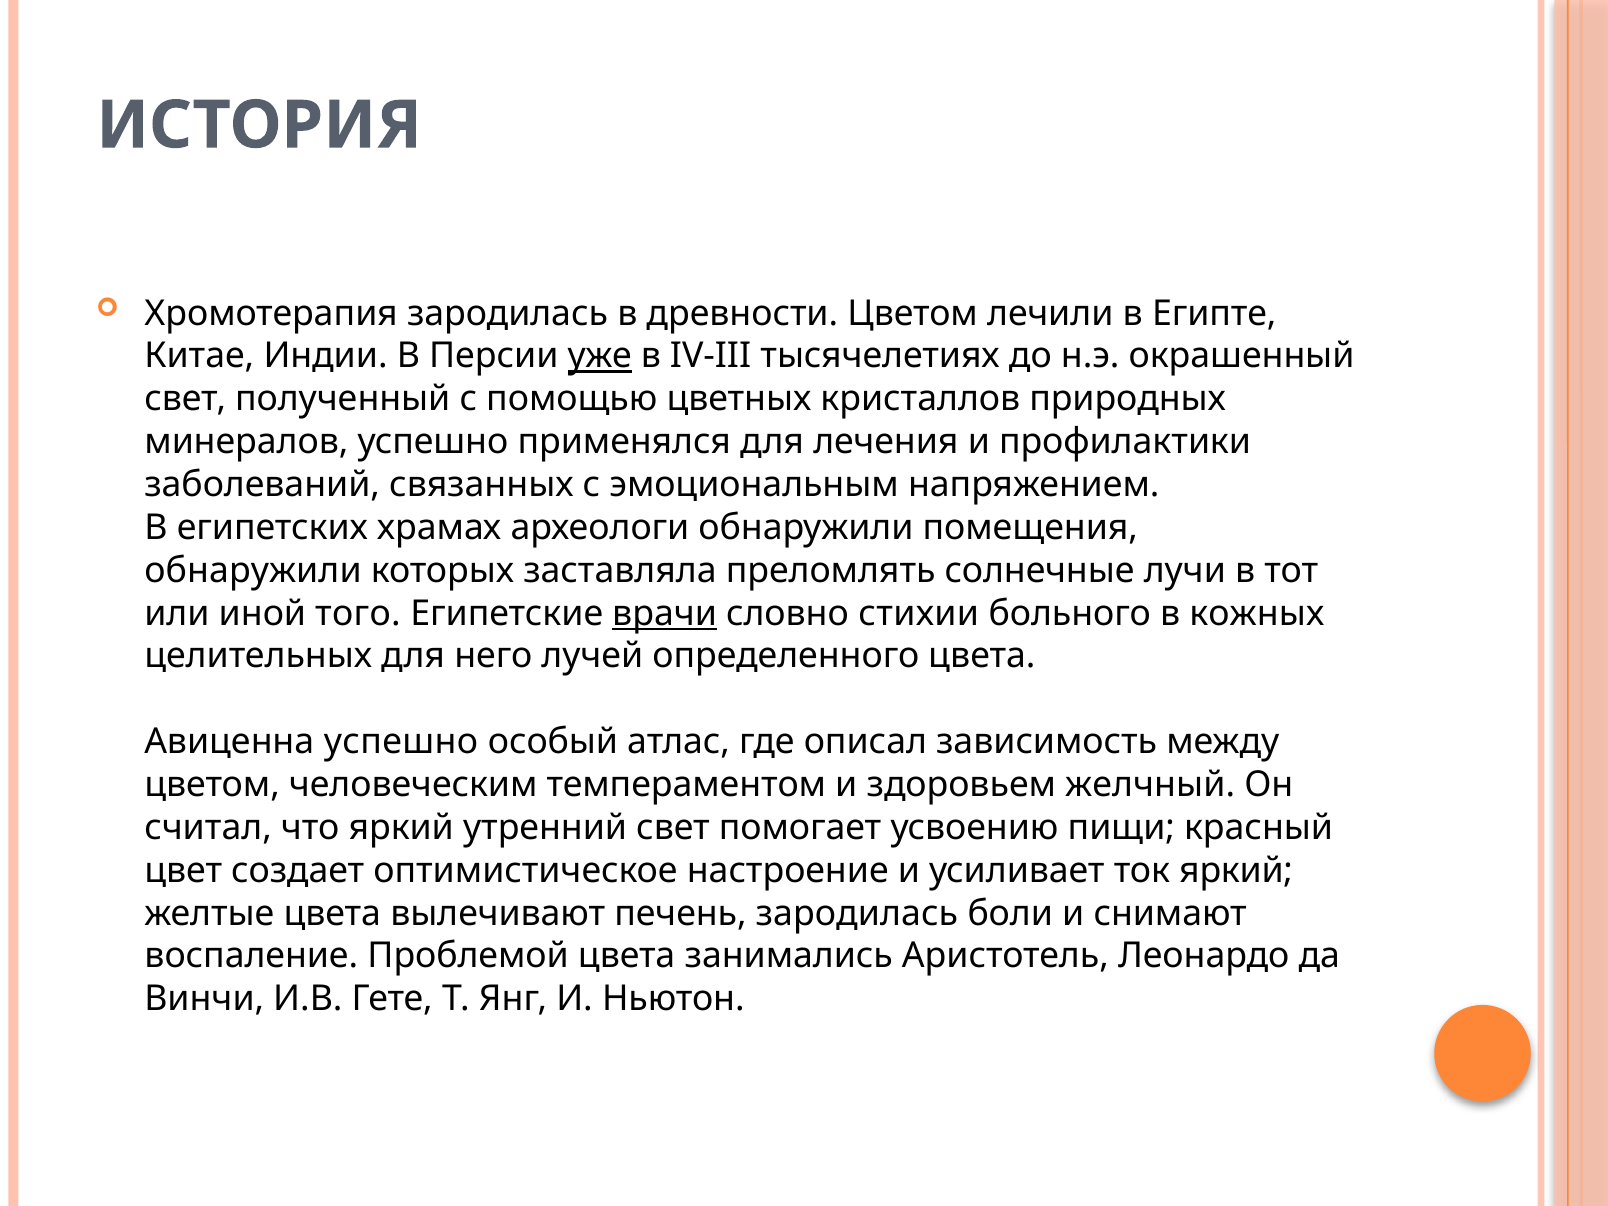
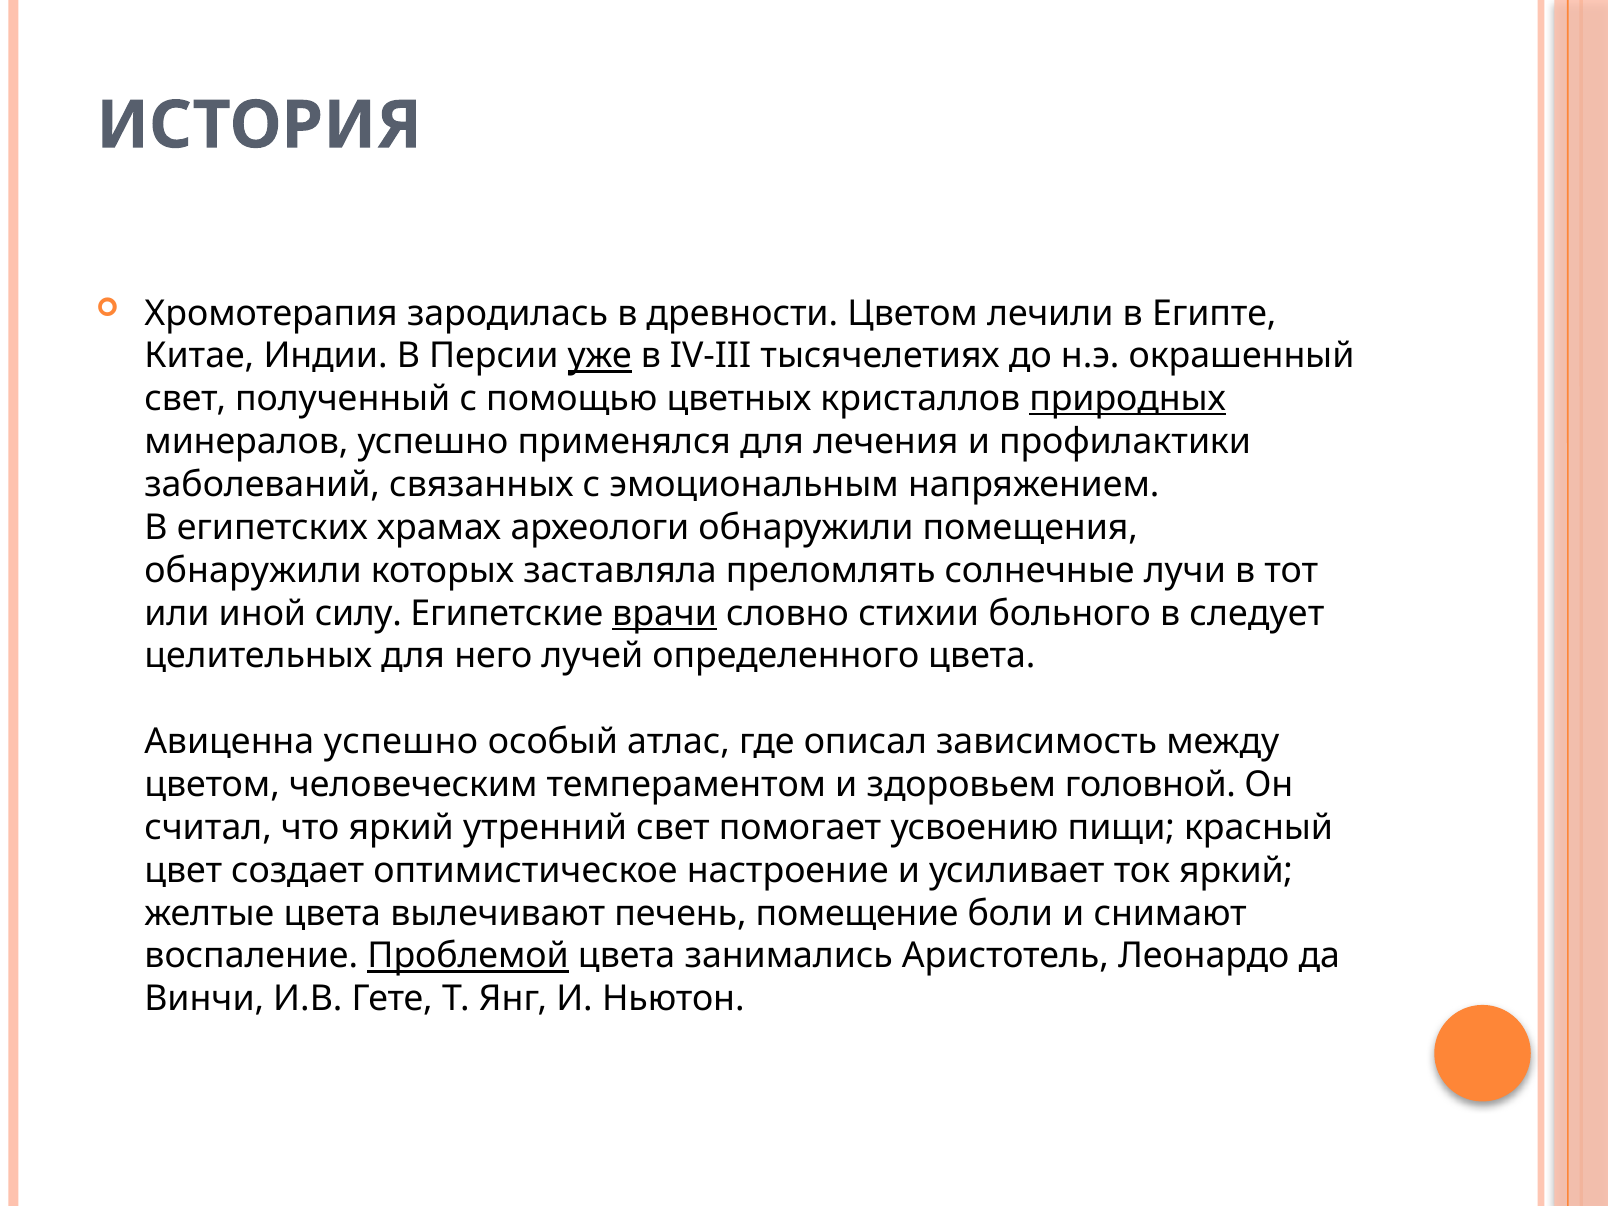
природных underline: none -> present (1128, 399)
того: того -> силу (358, 613)
кожных: кожных -> следует (1257, 613)
желчный: желчный -> головной (1150, 785)
печень зародилась: зародилась -> помещение (857, 913)
Проблемой underline: none -> present (468, 956)
